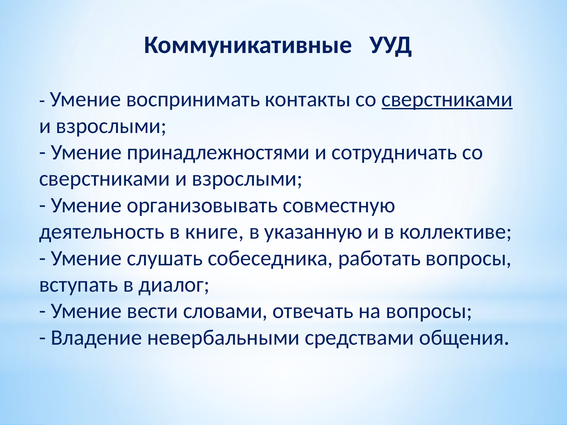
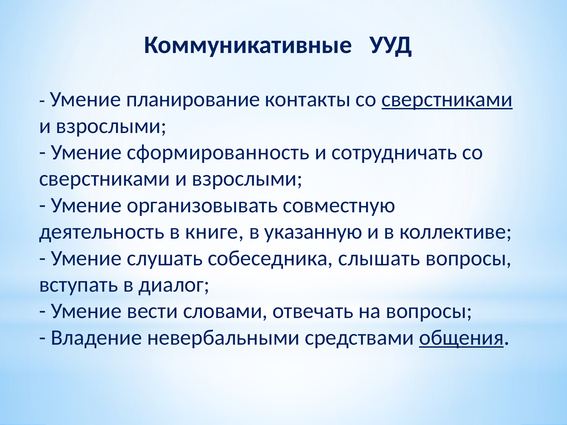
воспринимать: воспринимать -> планирование (193, 99)
принадлежностями: принадлежностями -> сформированность (218, 152)
работать: работать -> слышать (379, 258)
общения underline: none -> present (461, 338)
